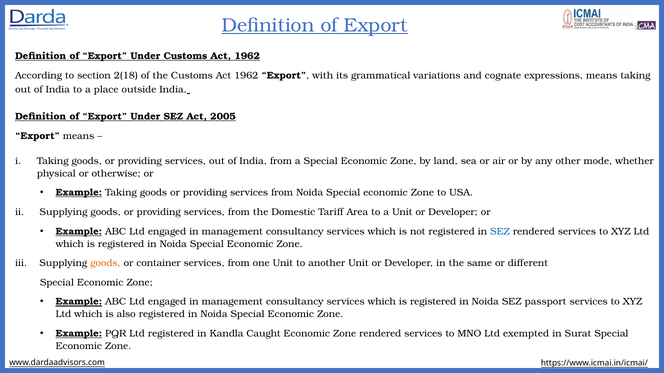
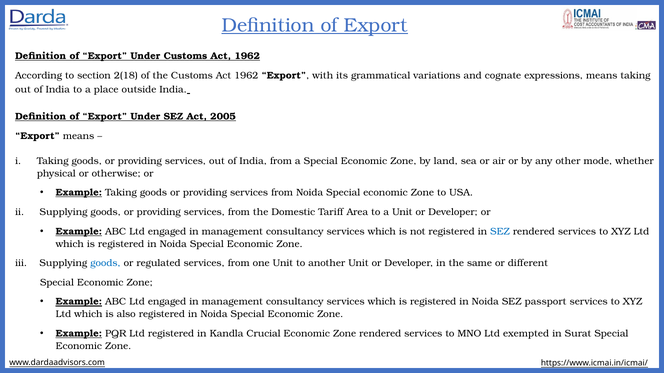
goods colour: orange -> blue (105, 264)
container: container -> regulated (159, 264)
Caught: Caught -> Crucial (264, 334)
